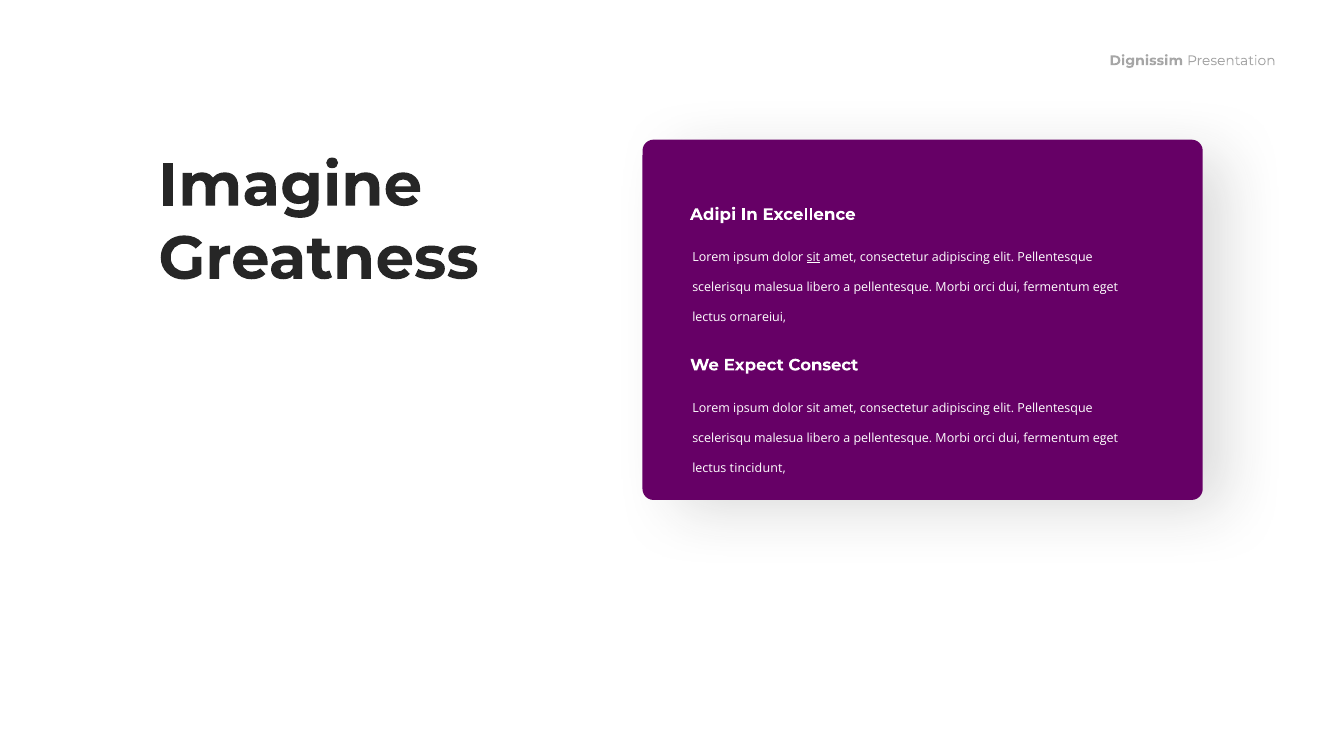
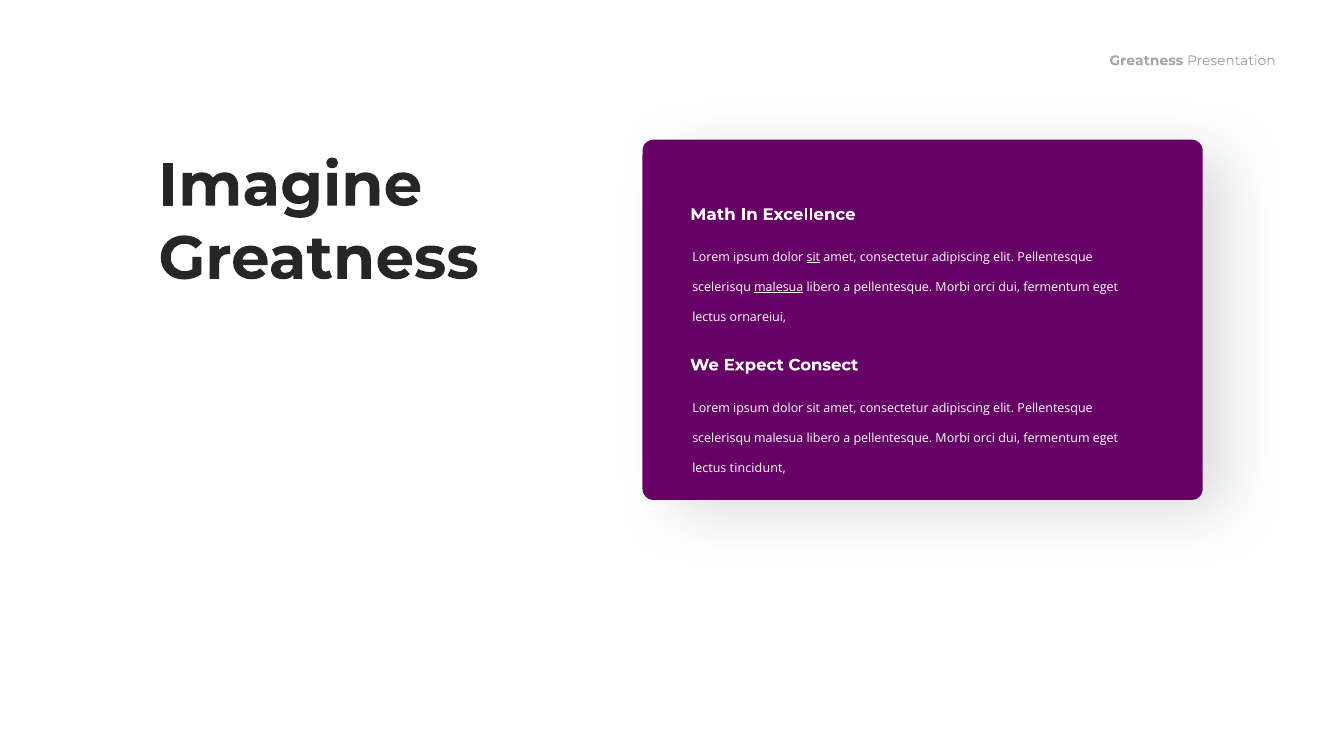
Dignissim: Dignissim -> Greatness (1146, 61)
Adipi: Adipi -> Math (713, 214)
malesua underline: none -> present (779, 287)
